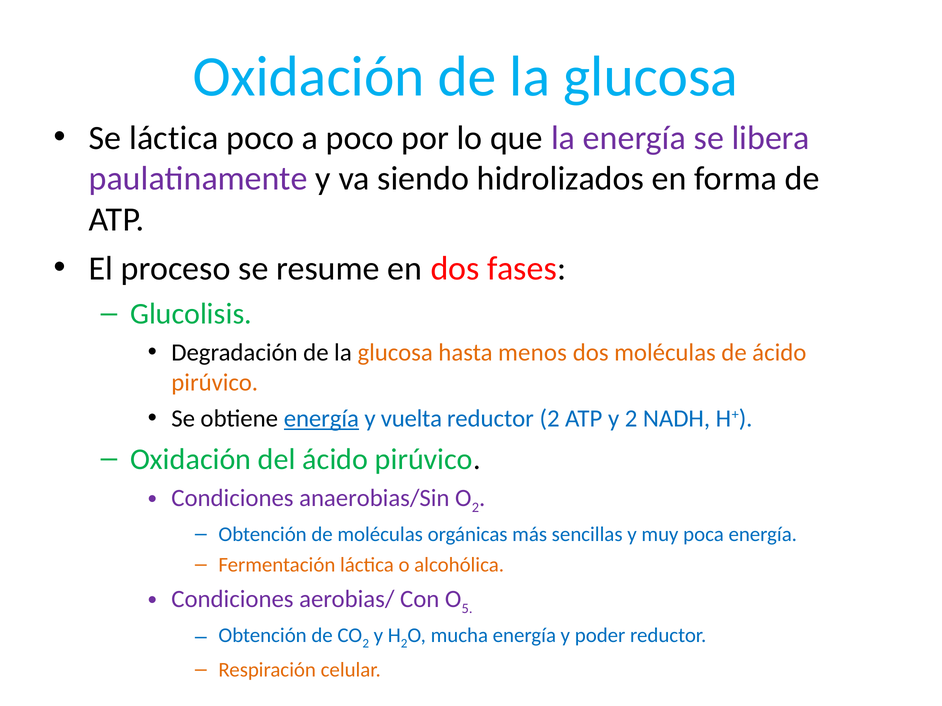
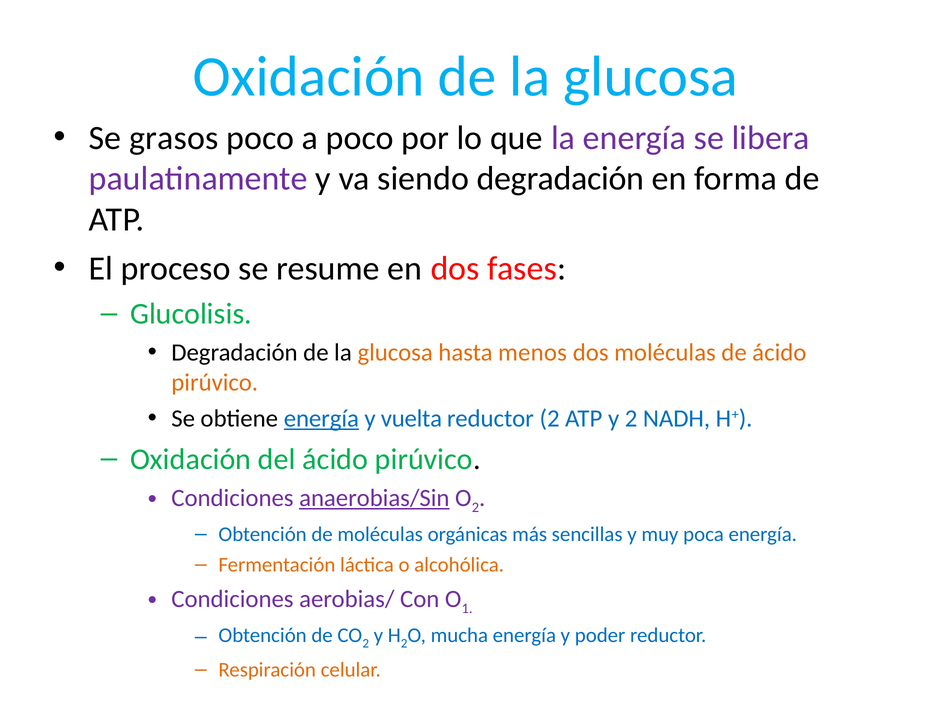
Se láctica: láctica -> grasos (174, 138)
siendo hidrolizados: hidrolizados -> degradación (561, 179)
anaerobias/Sin underline: none -> present (374, 498)
5: 5 -> 1 (467, 609)
